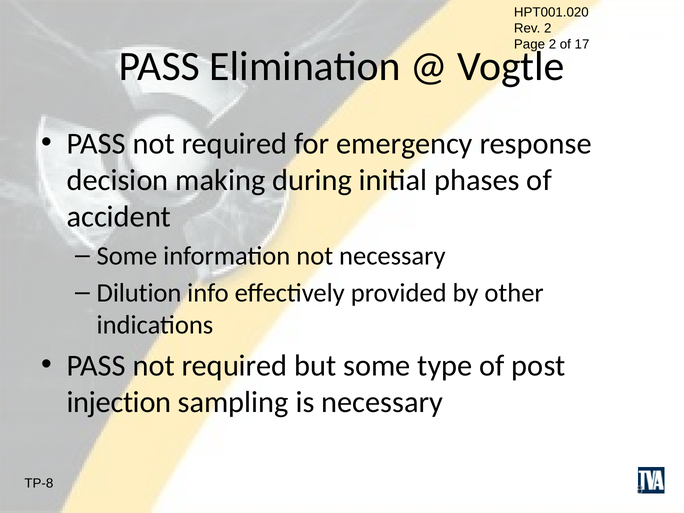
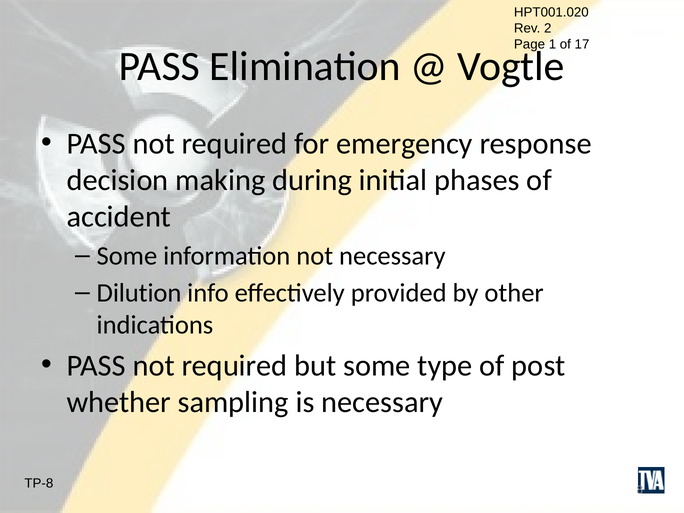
2: 2 -> 1 (552, 44)
injection: injection -> whether (119, 402)
